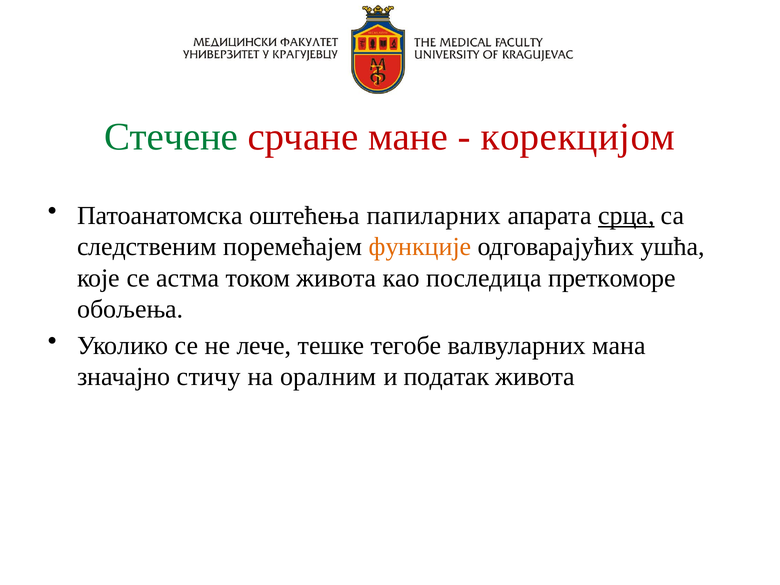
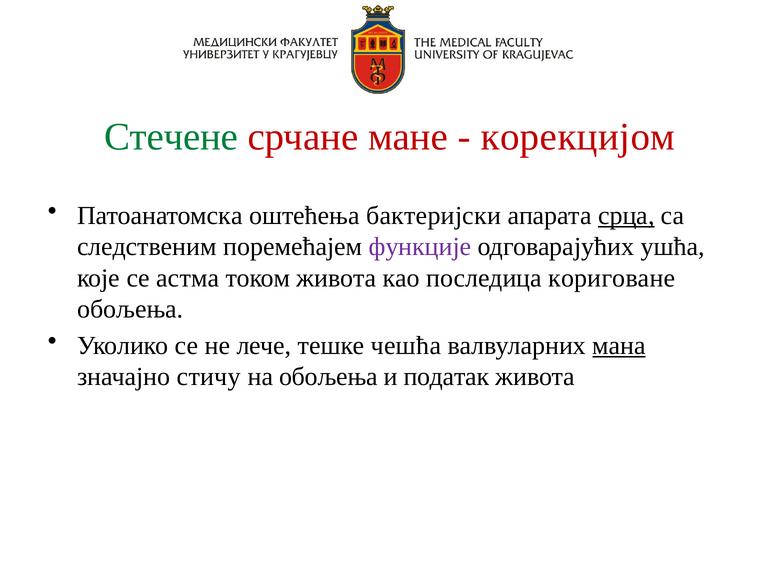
папиларних: папиларних -> бактеријски (434, 216)
функције colour: orange -> purple (420, 247)
преткоморе: преткоморе -> кориговане (612, 278)
тегобе: тегобе -> чешћа (406, 346)
мана underline: none -> present (619, 346)
на оралним: оралним -> обољења (328, 377)
